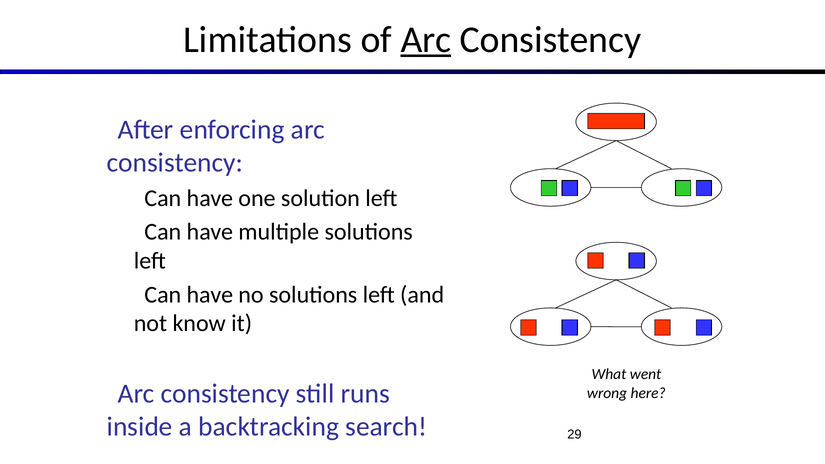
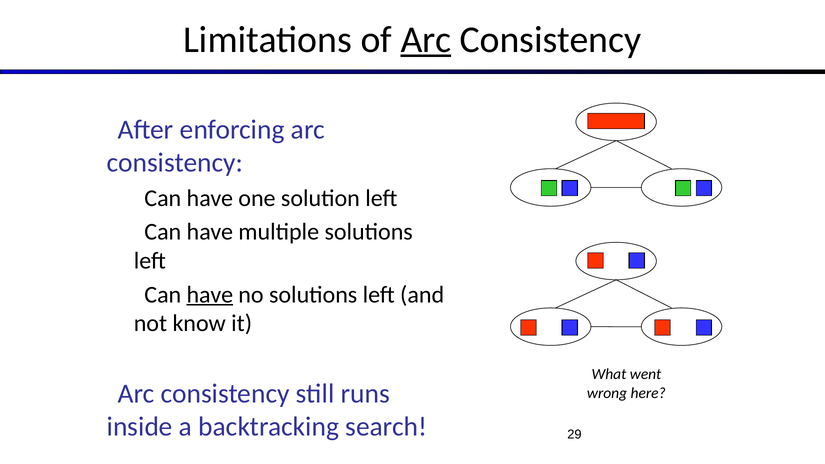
have underline: none -> present (210, 295)
